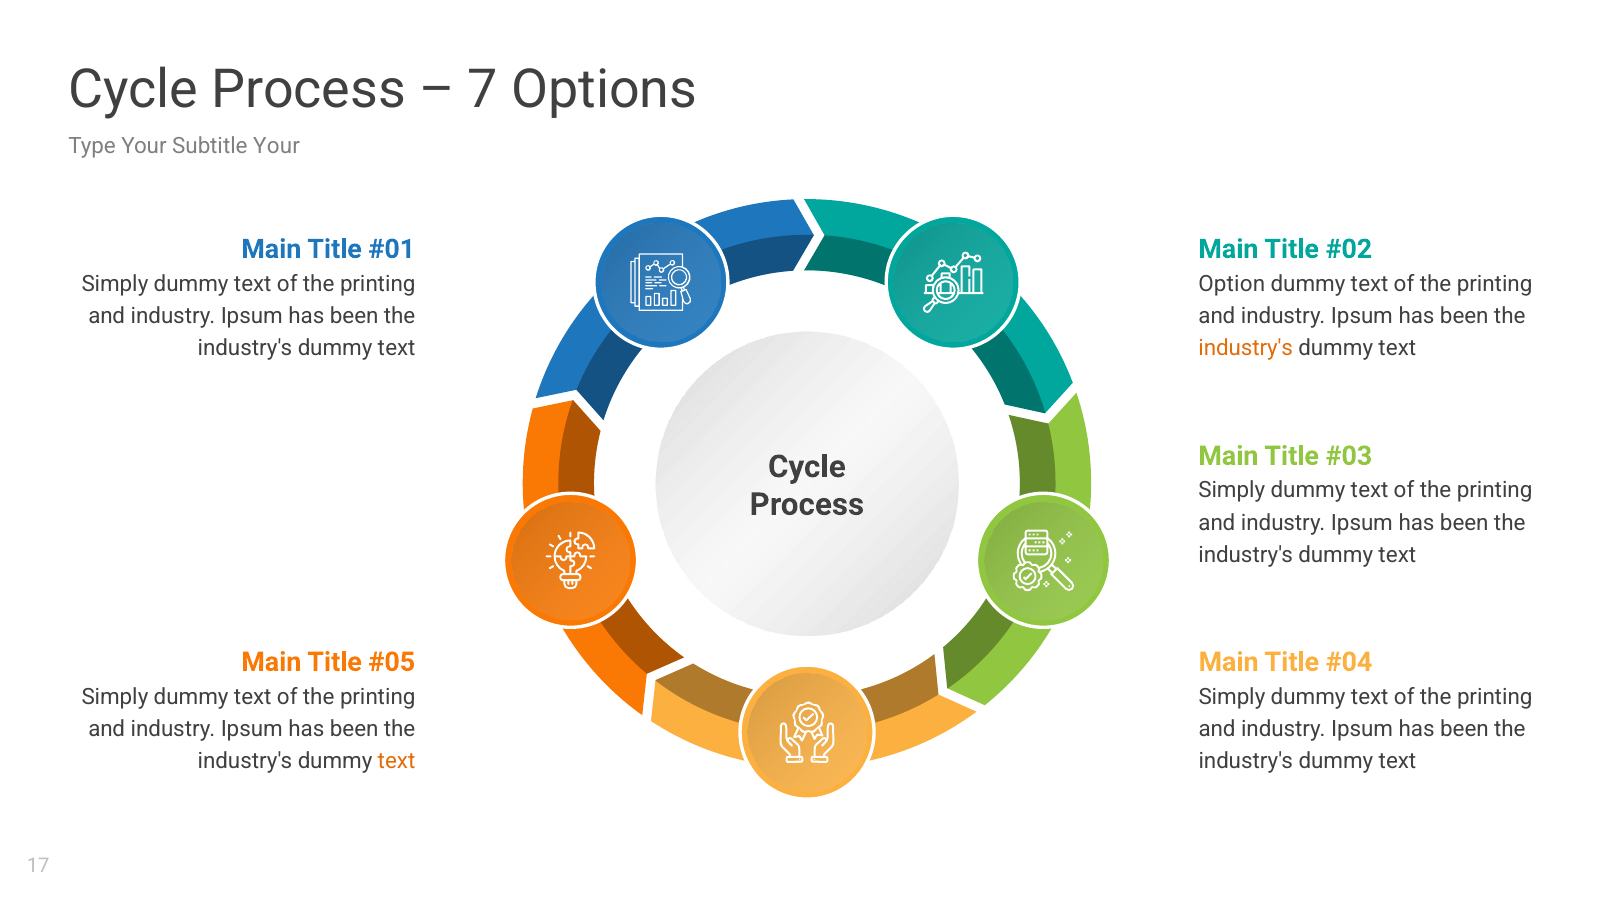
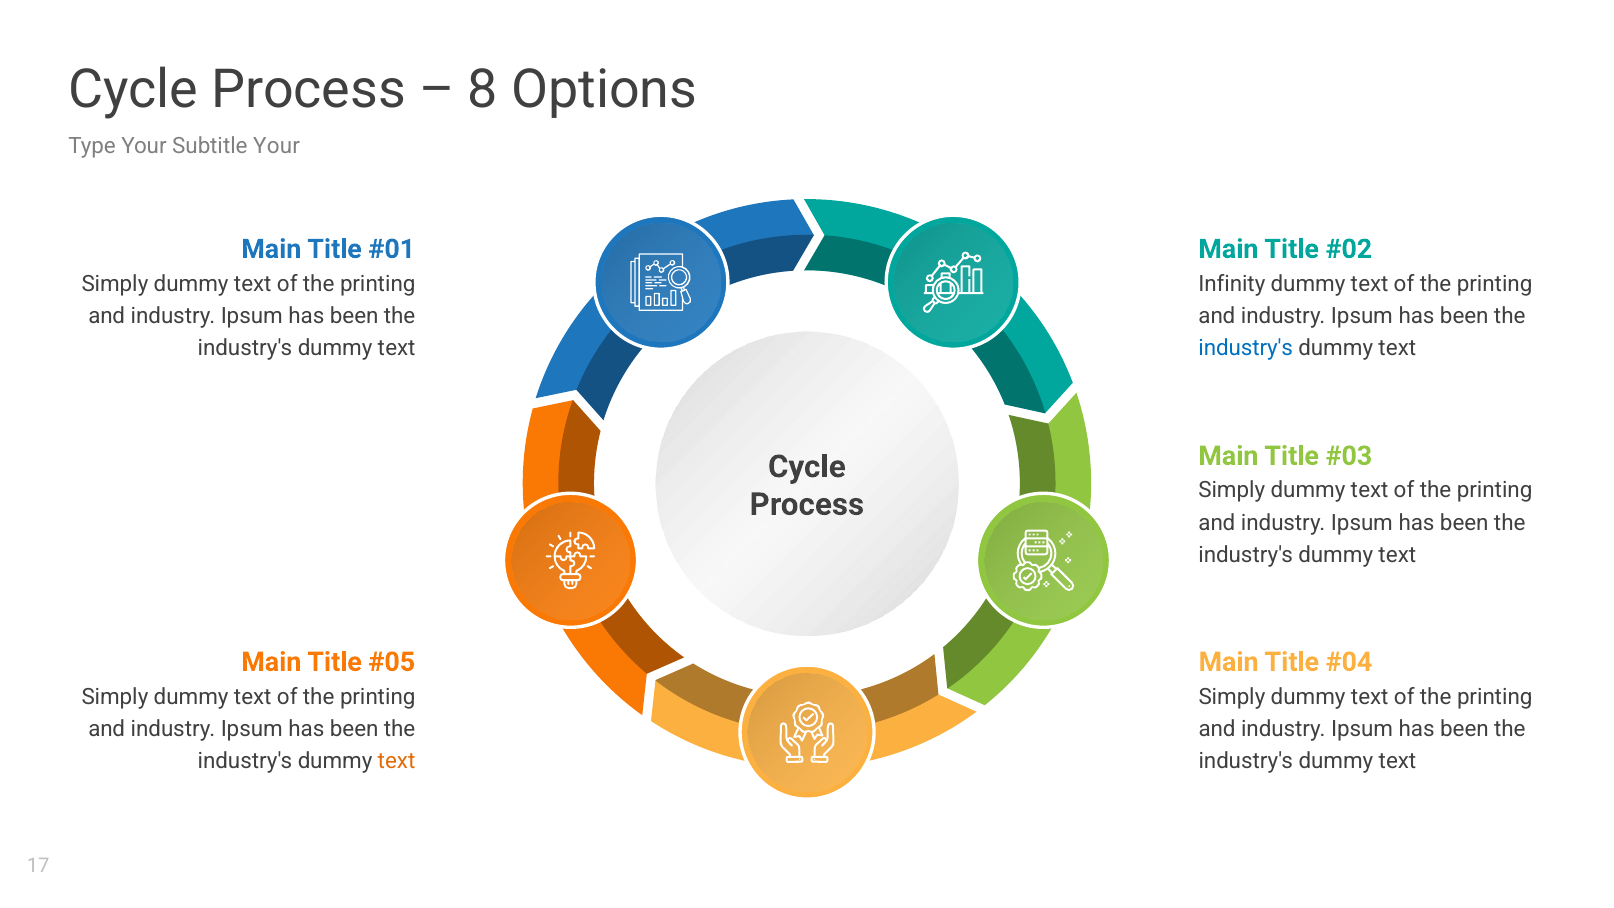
7: 7 -> 8 (483, 90)
Option: Option -> Infinity (1232, 284)
industry's colour: orange -> blue (1246, 348)
